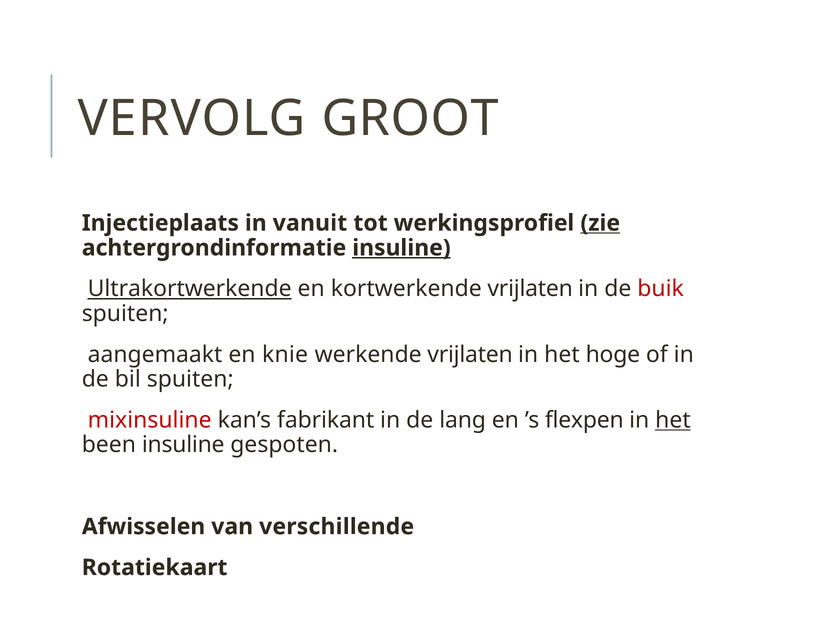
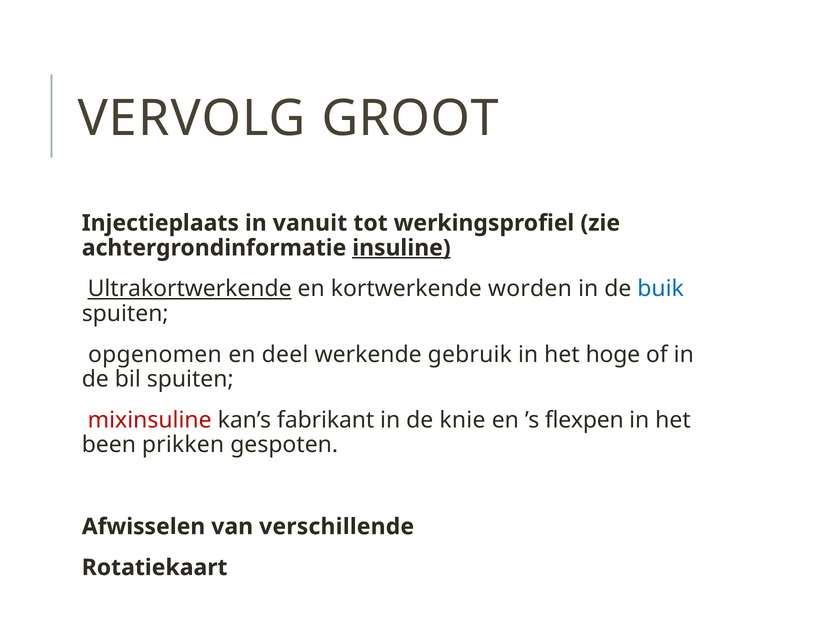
zie underline: present -> none (600, 223)
kortwerkende vrijlaten: vrijlaten -> worden (530, 289)
buik colour: red -> blue (661, 289)
aangemaakt: aangemaakt -> opgenomen (155, 354)
knie: knie -> deel (285, 354)
werkende vrijlaten: vrijlaten -> gebruik (470, 354)
lang: lang -> knie (462, 420)
het underline: present -> none (673, 420)
been insuline: insuline -> prikken (183, 445)
